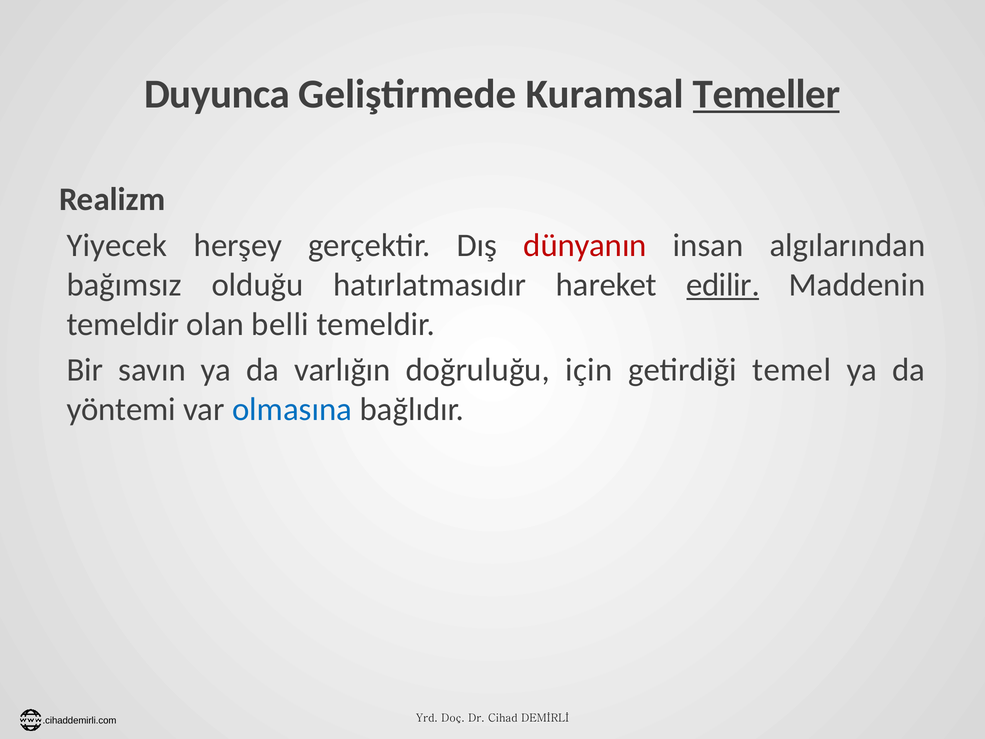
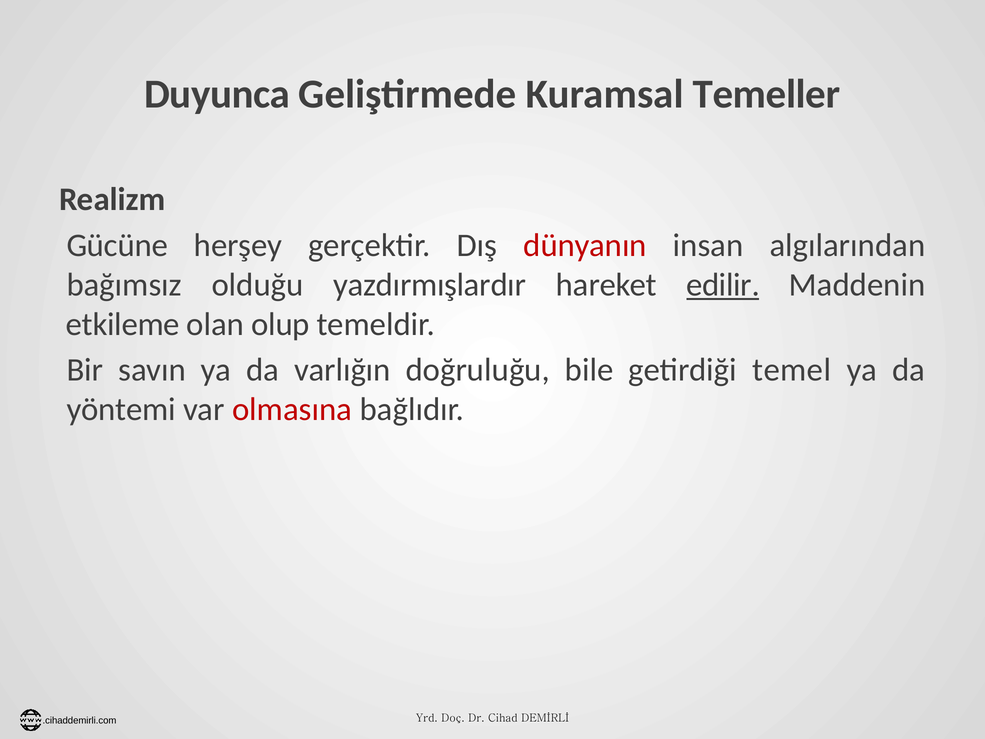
Temeller underline: present -> none (766, 94)
Yiyecek: Yiyecek -> Gücüne (117, 245)
hatırlatmasıdır: hatırlatmasıdır -> yazdırmışlardır (430, 285)
temeldir: temeldir -> etkileme (123, 324)
belli: belli -> olup (280, 324)
için: için -> bile (589, 370)
olmasına colour: blue -> red (292, 409)
